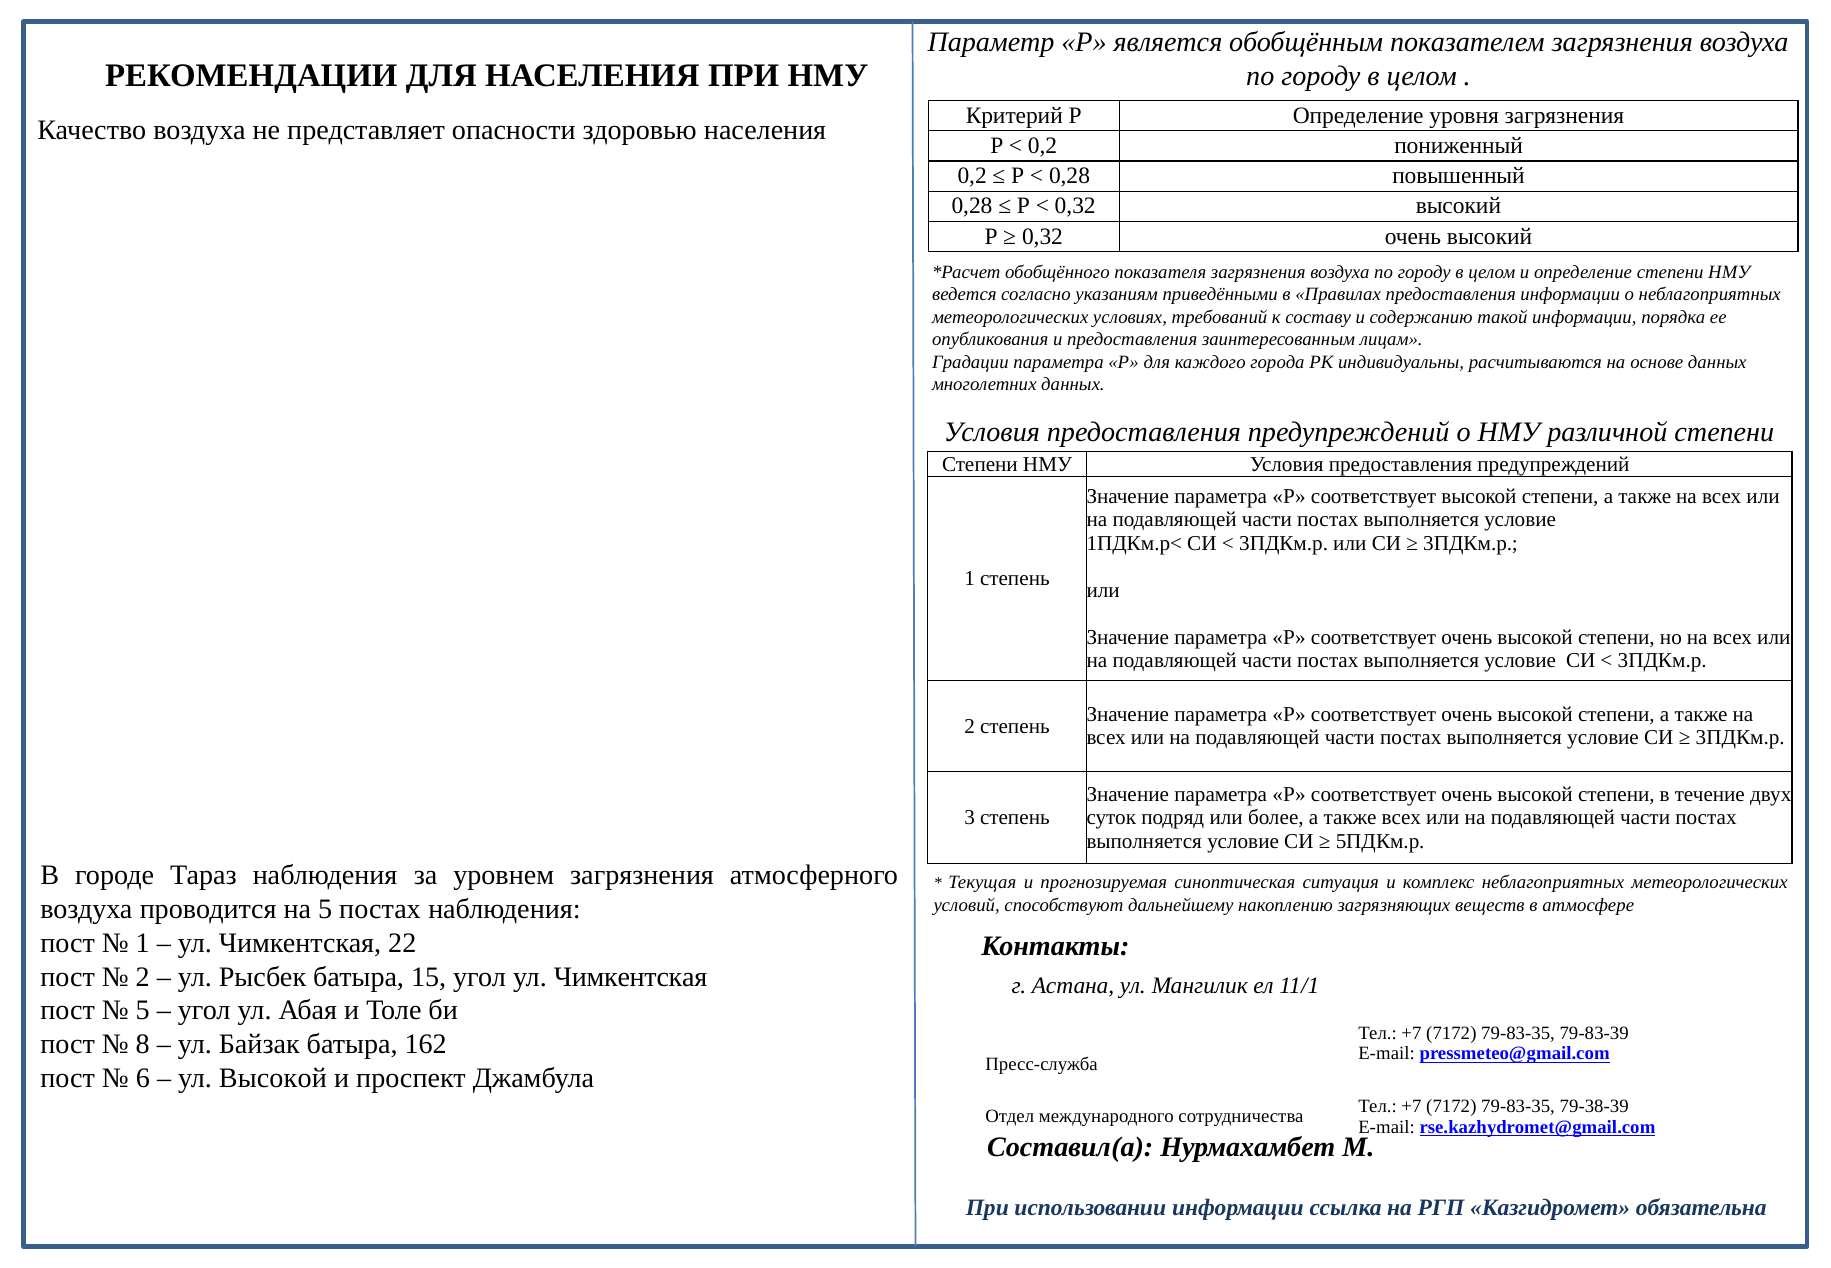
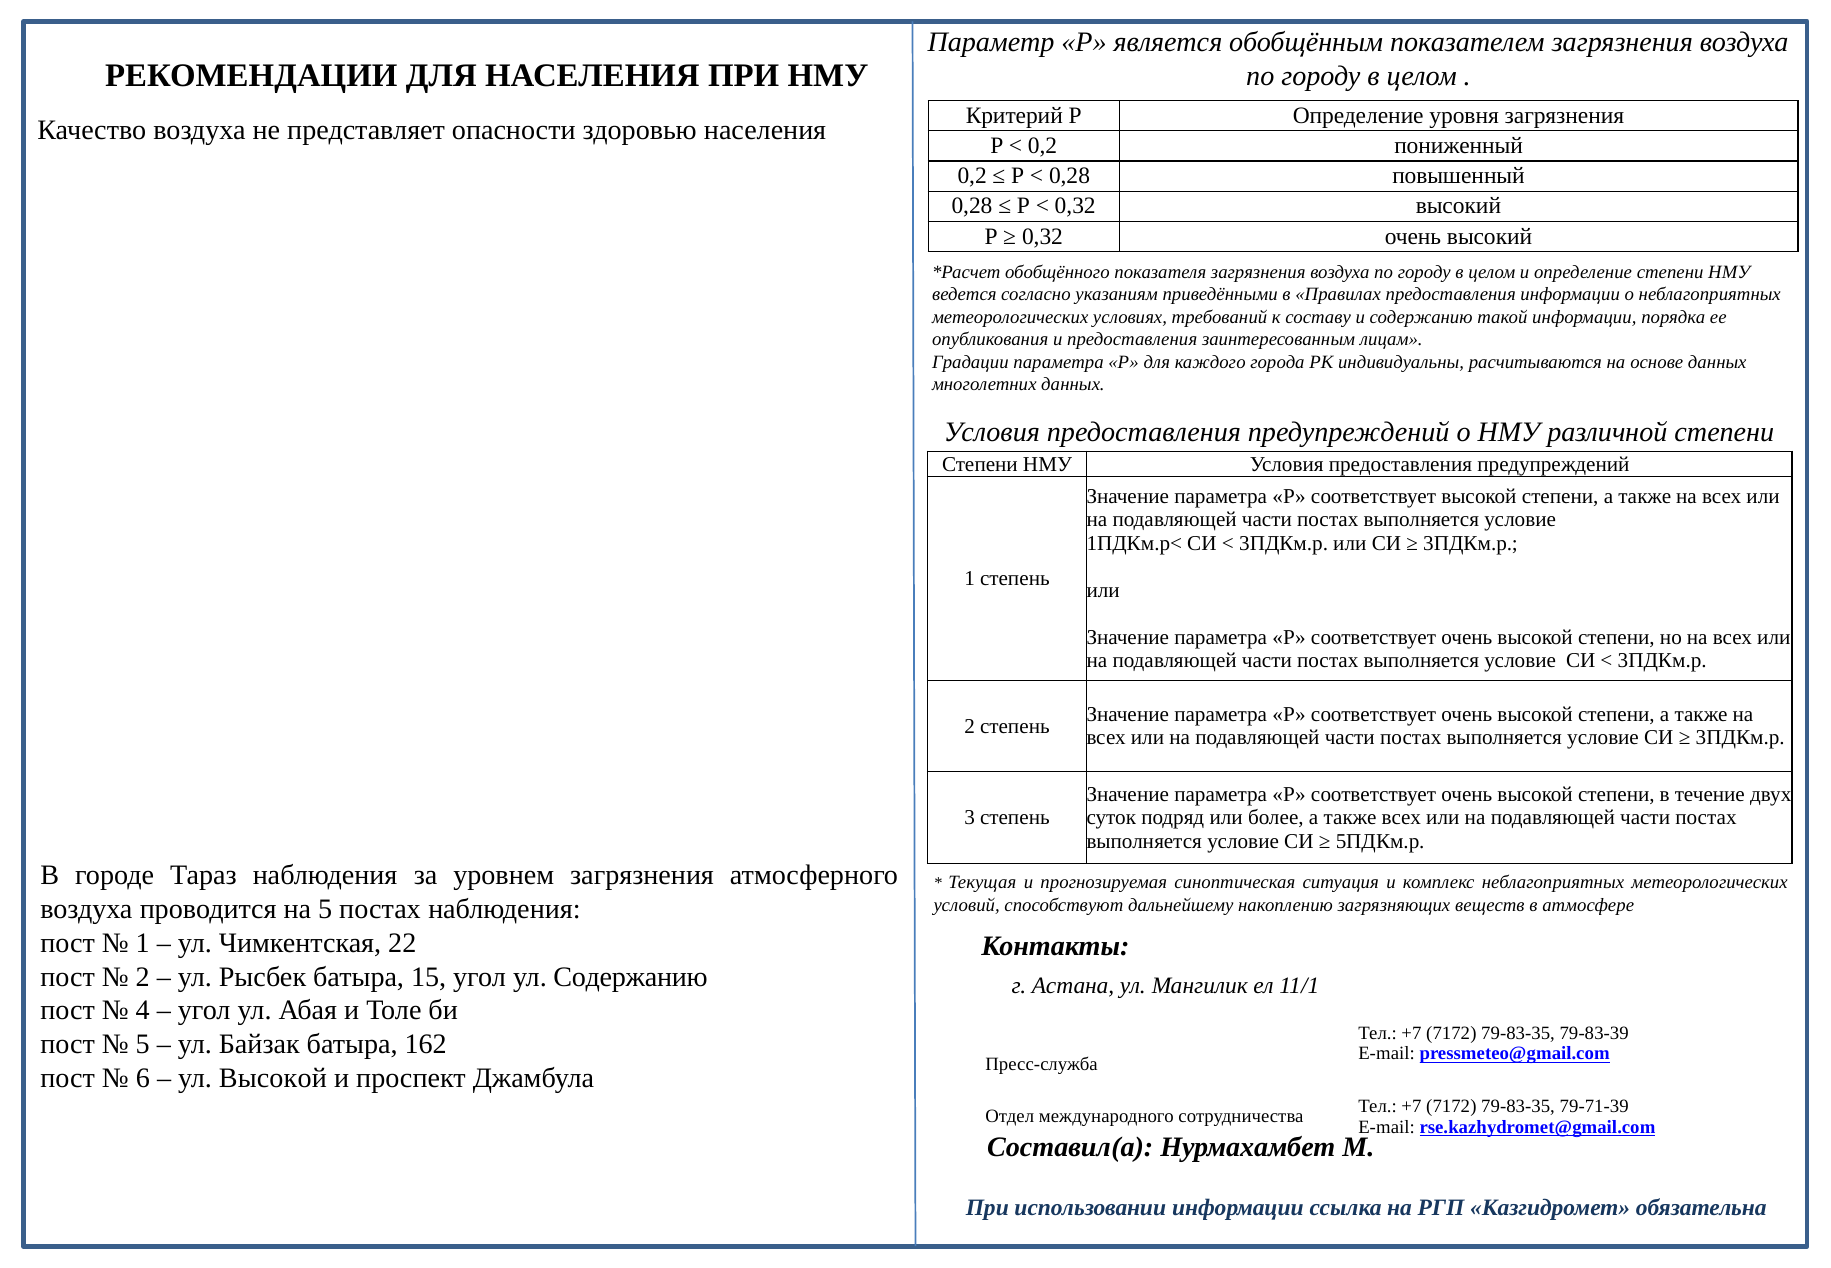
угол ул Чимкентская: Чимкентская -> Содержанию (631, 976)
5: 5 -> 4 (143, 1010)
8: 8 -> 5 (143, 1044)
79-38-39: 79-38-39 -> 79-71-39 (1594, 1106)
